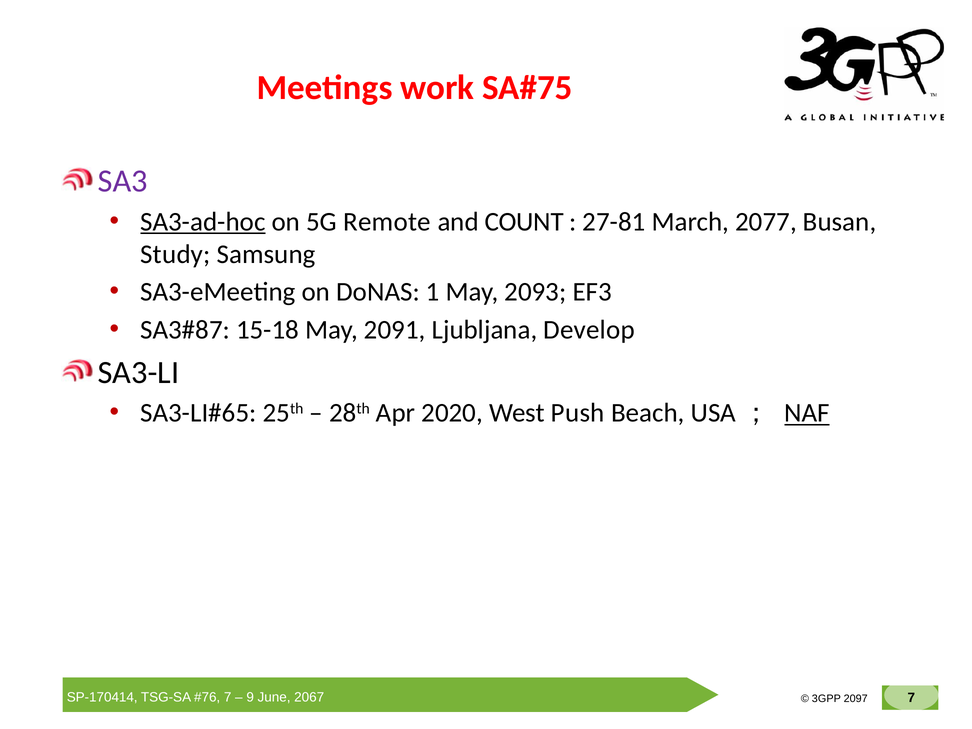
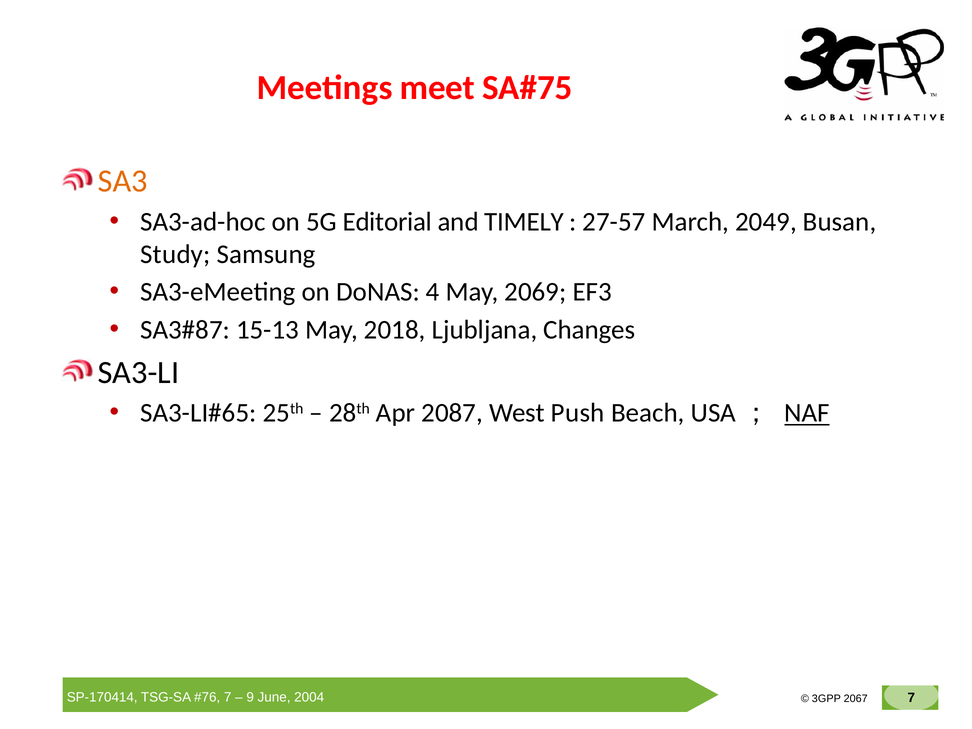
work: work -> meet (437, 87)
SA3 colour: purple -> orange (123, 181)
SA3-ad-hoc underline: present -> none (203, 222)
Remote: Remote -> Editorial (387, 222)
COUNT: COUNT -> TIMELY (524, 222)
27-81: 27-81 -> 27-57 (614, 222)
2077: 2077 -> 2049 (766, 222)
1: 1 -> 4 (433, 292)
2093: 2093 -> 2069 (535, 292)
15-18: 15-18 -> 15-13 (268, 330)
2091: 2091 -> 2018 (395, 330)
Develop: Develop -> Changes (589, 330)
2020: 2020 -> 2087 (452, 413)
2067: 2067 -> 2004 (309, 697)
2097: 2097 -> 2067 (856, 699)
